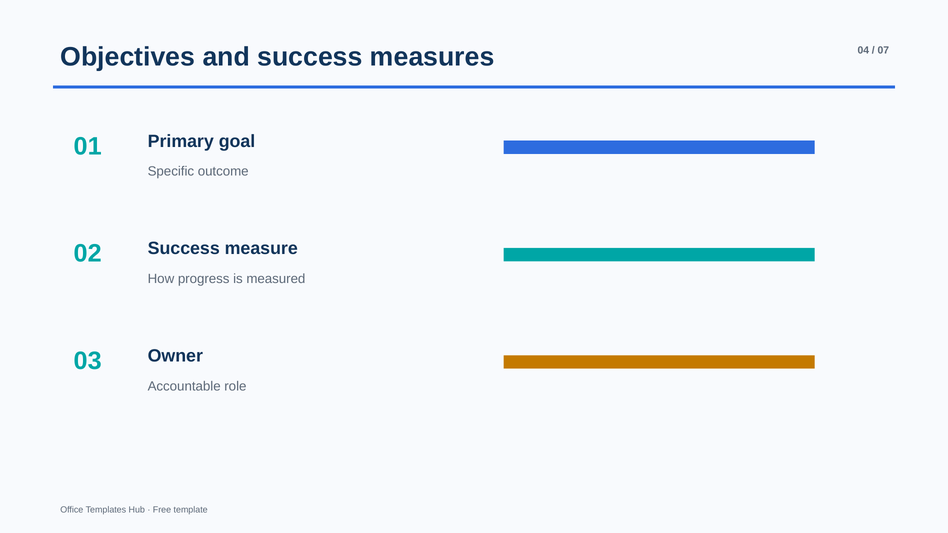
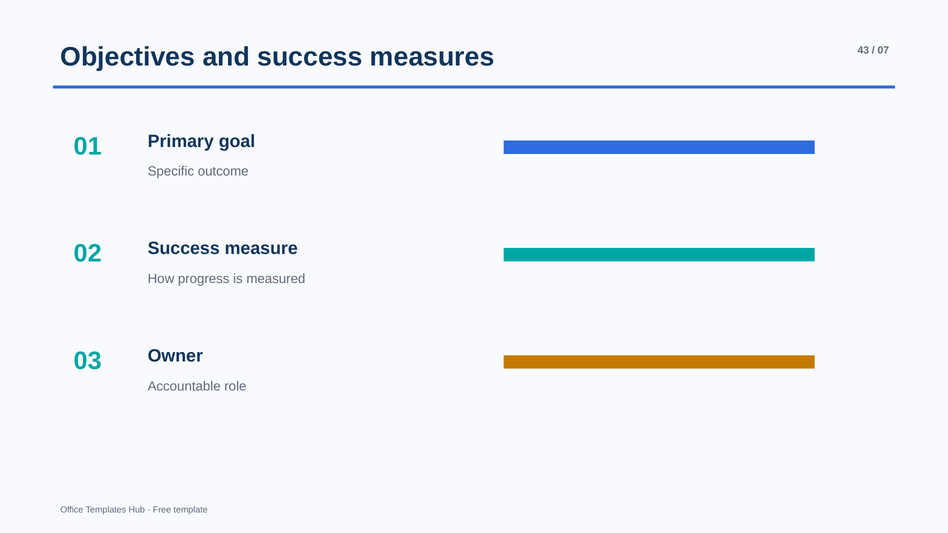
04: 04 -> 43 (863, 50)
